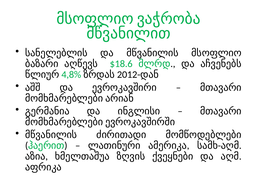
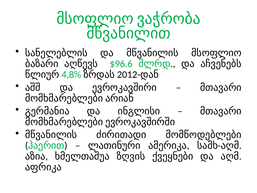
$18.6: $18.6 -> $96.6 (121, 64)
